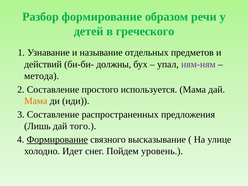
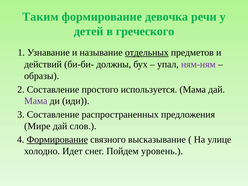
Разбор: Разбор -> Таким (40, 17)
образом: образом -> девочка (167, 17)
отдельных underline: none -> present (147, 52)
метода: метода -> образы (42, 76)
Мама colour: orange -> purple (36, 101)
Лишь: Лишь -> Мире (37, 126)
того: того -> слов (83, 126)
